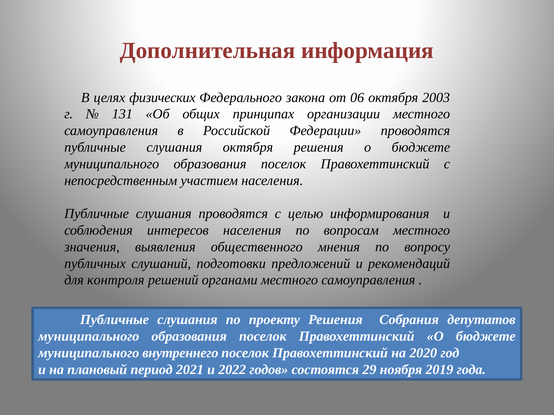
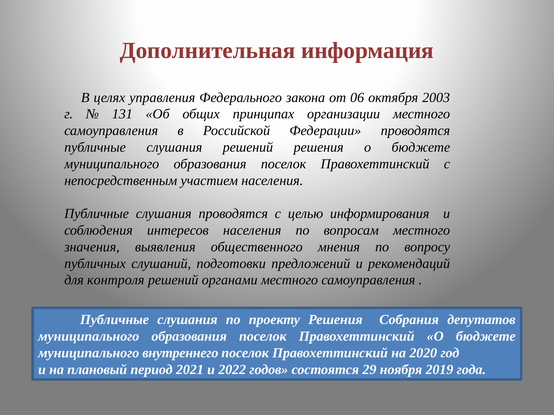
физических: физических -> управления (162, 98)
слушания октября: октября -> решений (248, 147)
